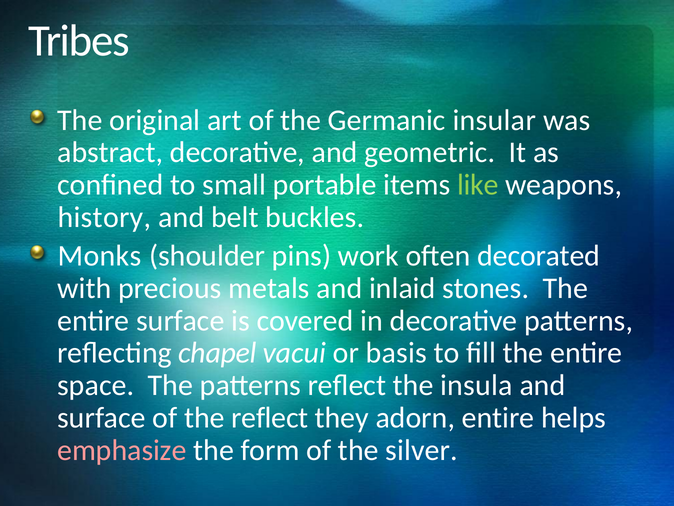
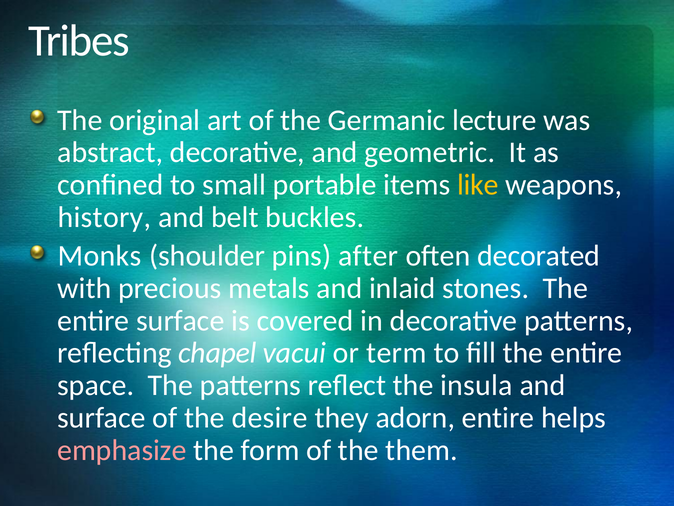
insular: insular -> lecture (495, 120)
like colour: light green -> yellow (478, 185)
work: work -> after (368, 256)
basis: basis -> term (396, 353)
the reflect: reflect -> desire (270, 417)
silver: silver -> them (422, 450)
